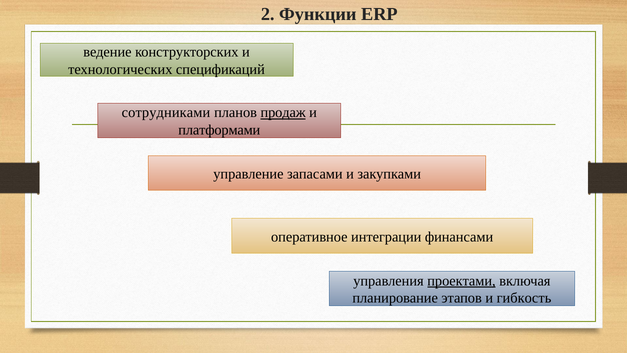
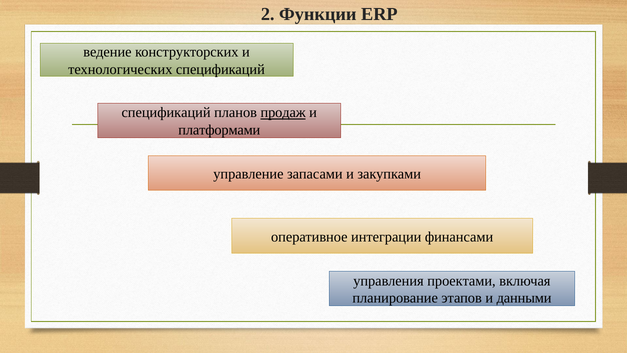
сотрудниками: сотрудниками -> спецификаций (166, 113)
проектами underline: present -> none (461, 281)
гибкость: гибкость -> данными (524, 298)
